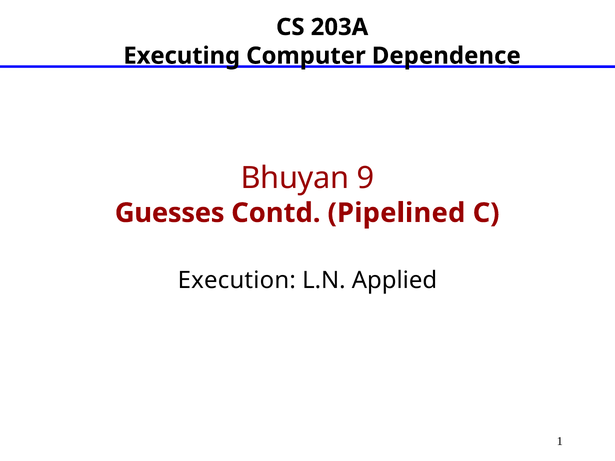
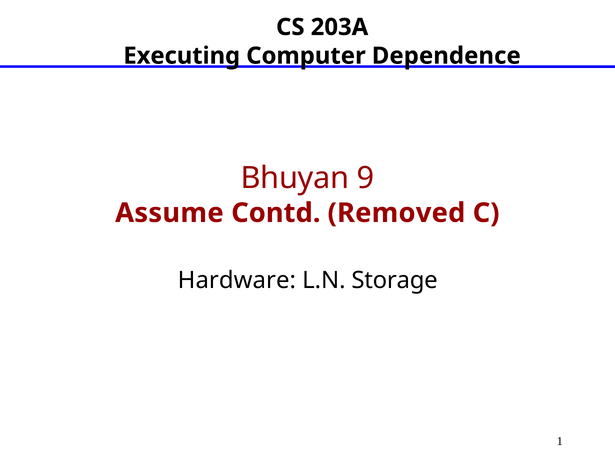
Guesses: Guesses -> Assume (169, 213)
Pipelined: Pipelined -> Removed (396, 213)
Execution: Execution -> Hardware (237, 280)
Applied: Applied -> Storage (395, 280)
